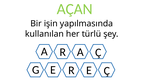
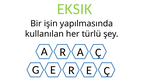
AÇAN: AÇAN -> EKSIK (75, 9)
